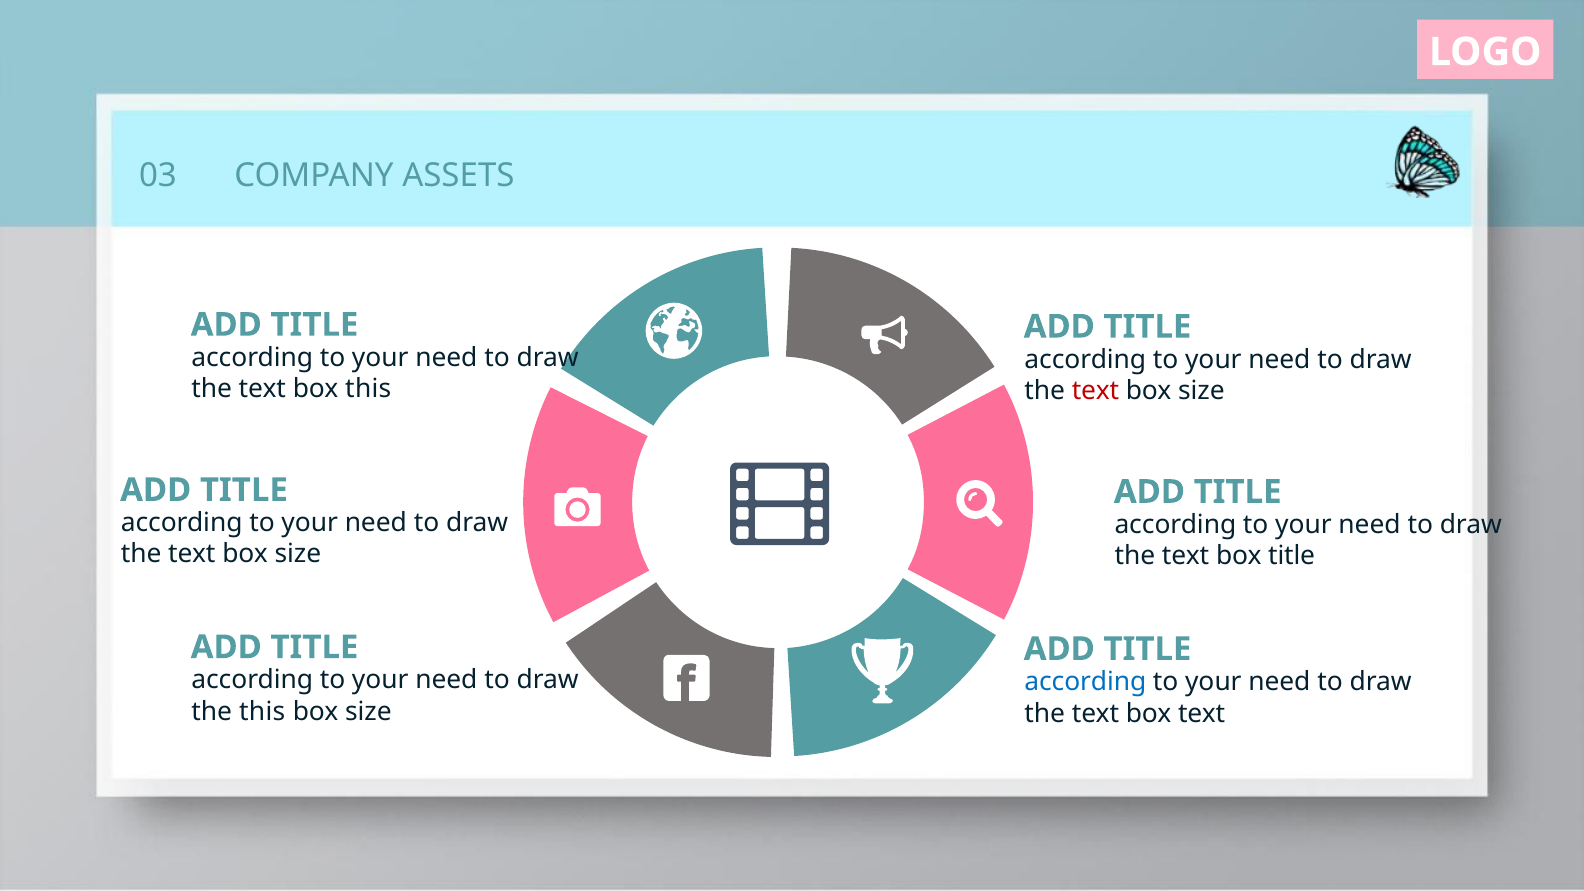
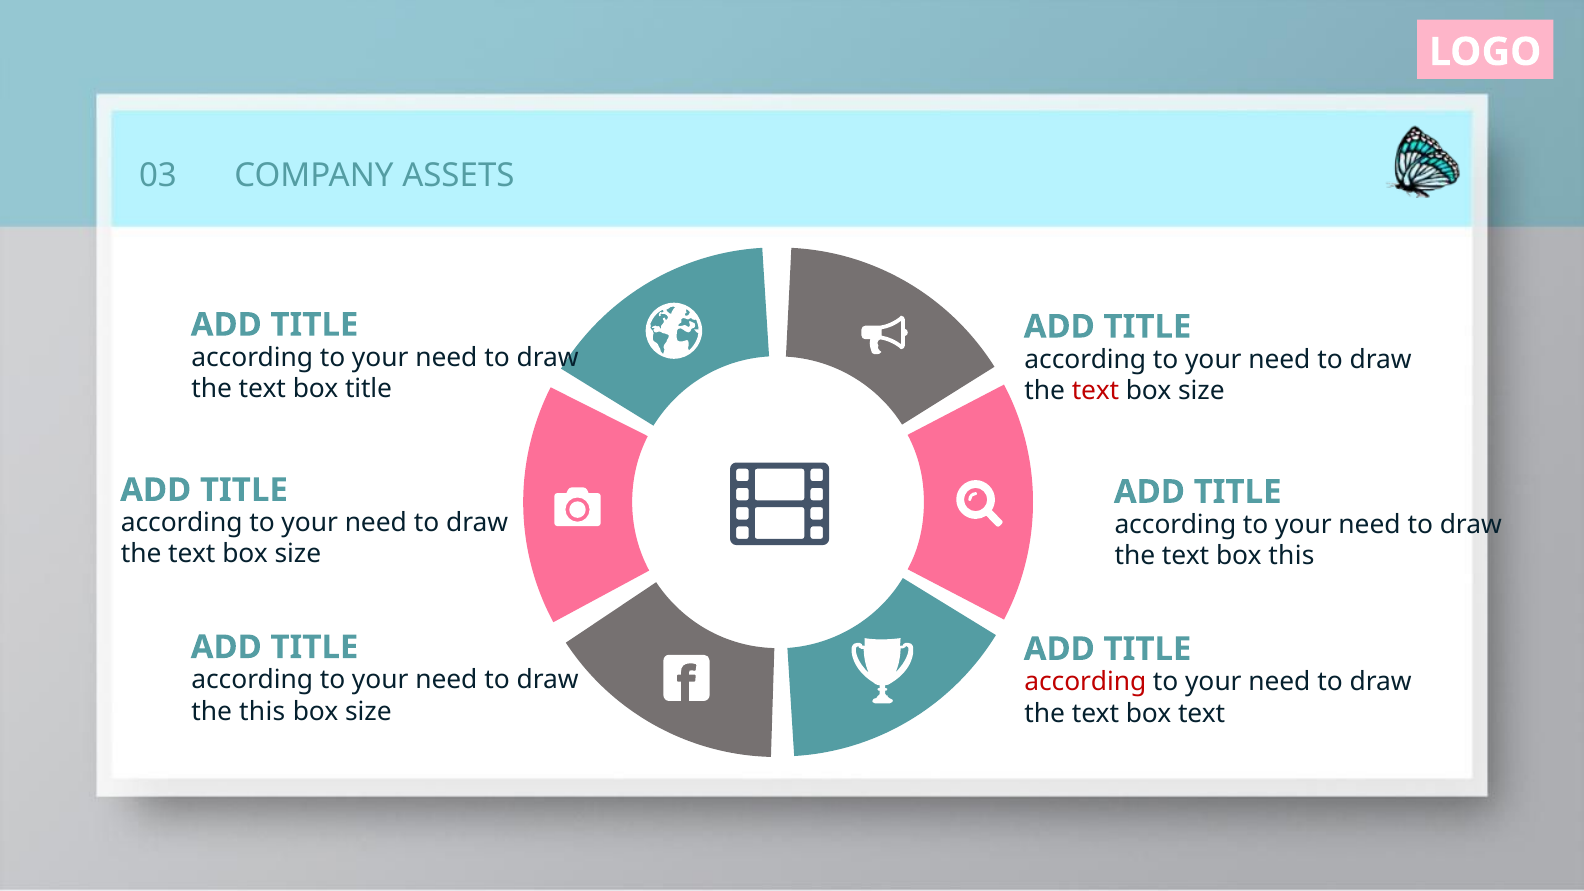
box this: this -> title (368, 389)
box title: title -> this (1291, 556)
according colour: blue -> red (1085, 682)
